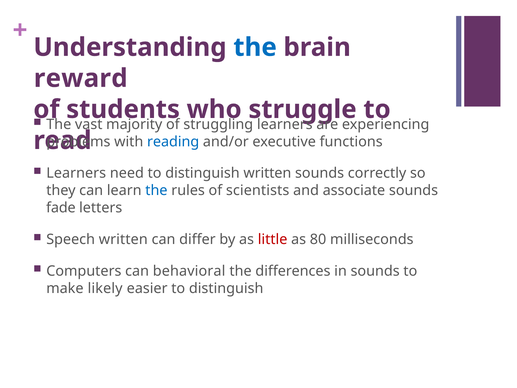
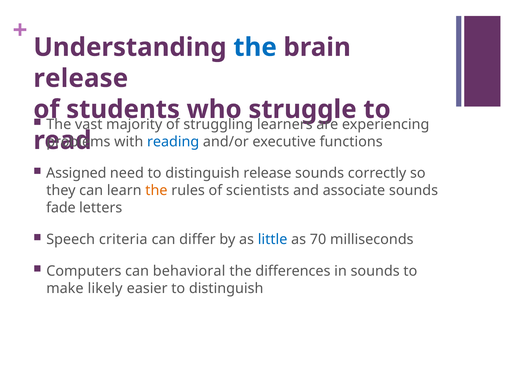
reward: reward -> release (81, 78)
Learners: Learners -> Assigned (76, 173)
distinguish written: written -> release (267, 173)
the colour: blue -> orange (156, 190)
Speech written: written -> criteria (123, 239)
little colour: red -> blue (273, 239)
80: 80 -> 70 (318, 239)
